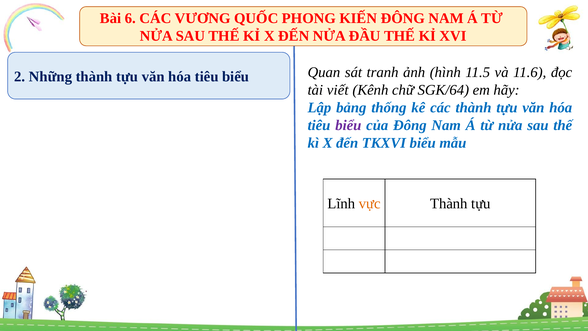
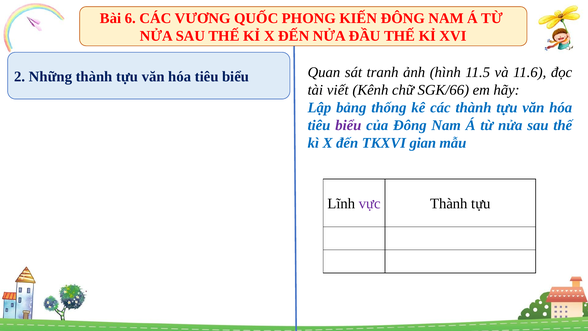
SGK/64: SGK/64 -> SGK/66 (443, 90)
TKXVI biểu: biểu -> gian (423, 143)
vực colour: orange -> purple (370, 203)
